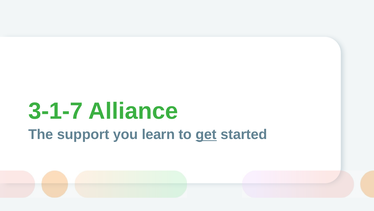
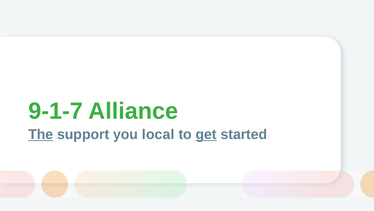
3-1-7: 3-1-7 -> 9-1-7 (56, 111)
The underline: none -> present (41, 134)
learn: learn -> local (158, 134)
